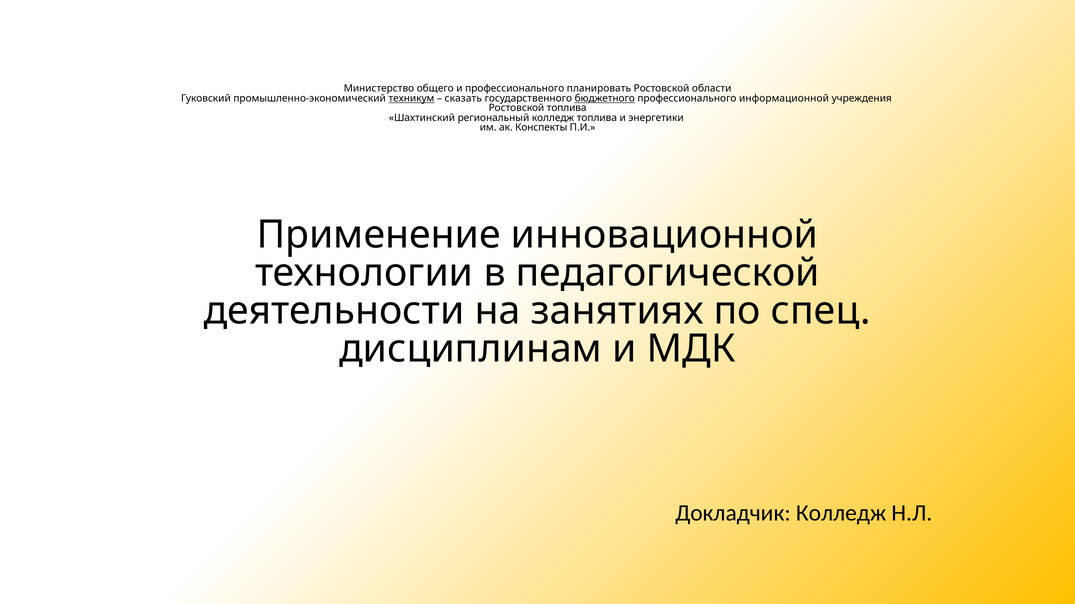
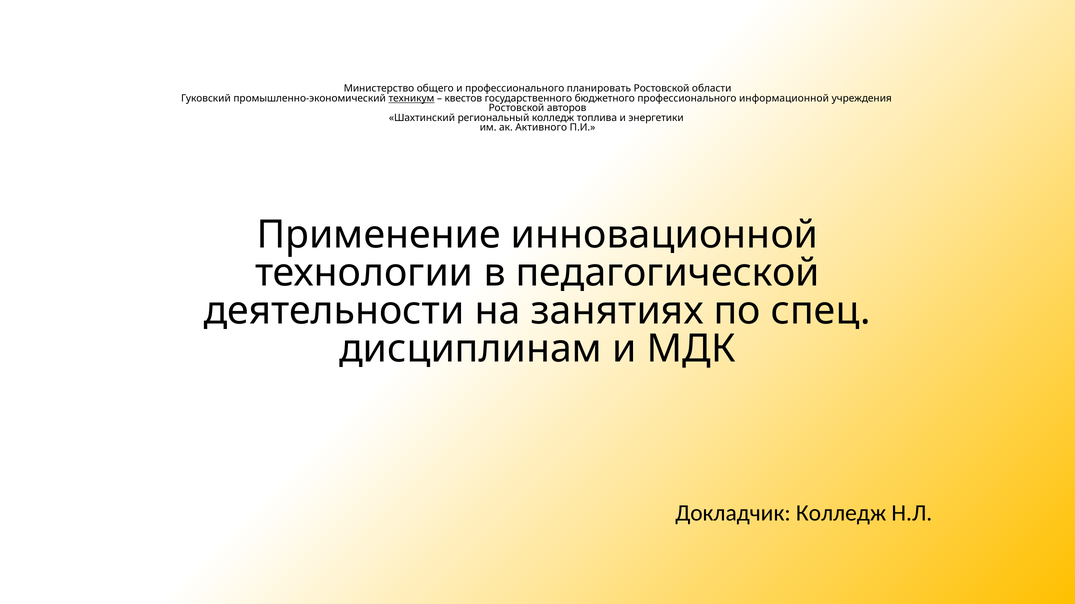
сказать: сказать -> квестов (463, 98)
бюджетного underline: present -> none (605, 98)
Ростовской топлива: топлива -> авторов (567, 108)
Конспекты: Конспекты -> Активного (541, 128)
